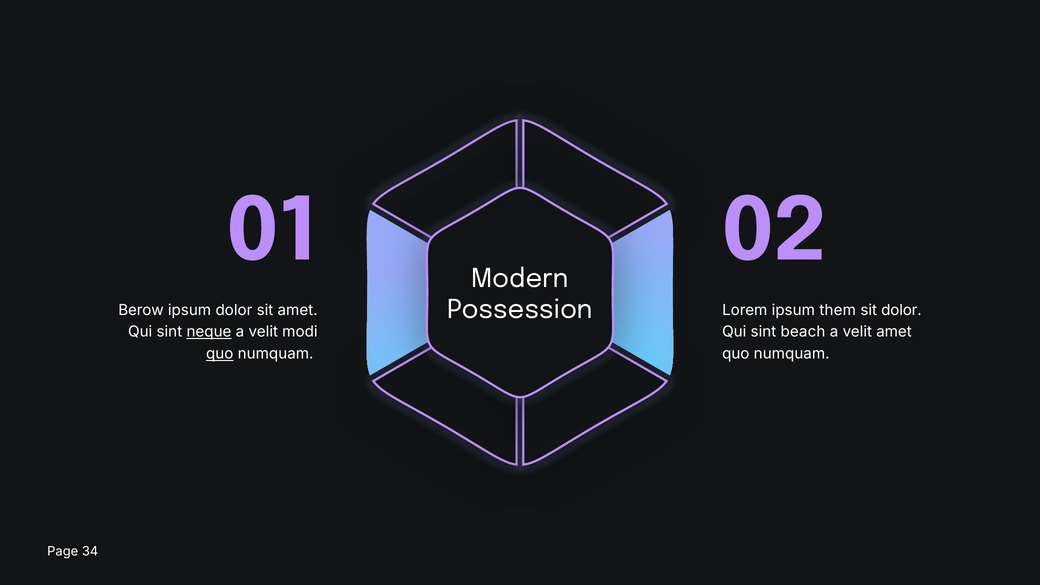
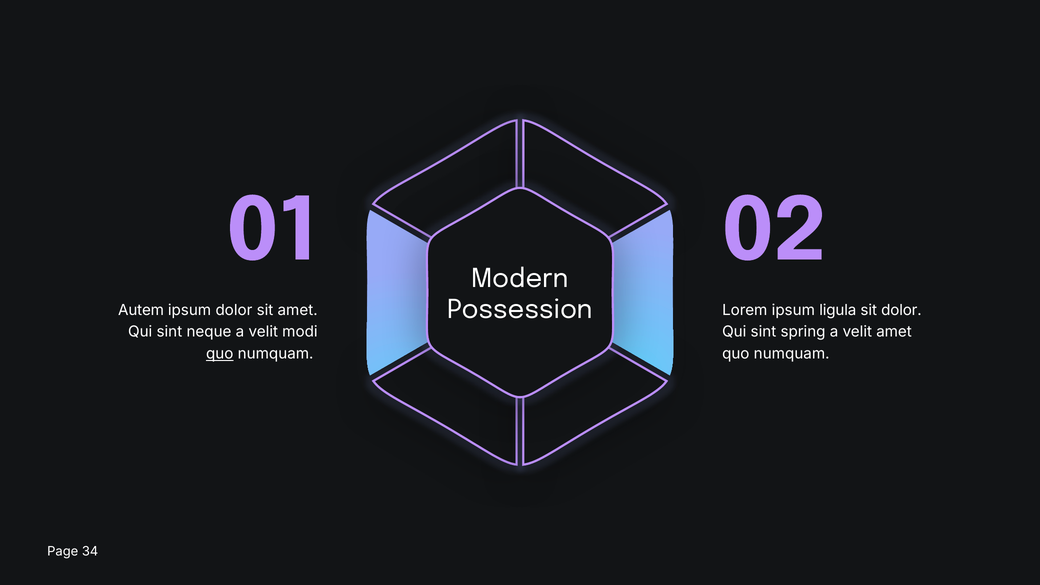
Berow: Berow -> Autem (141, 310)
them: them -> ligula (838, 310)
neque underline: present -> none (209, 332)
beach: beach -> spring (803, 332)
